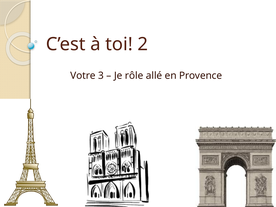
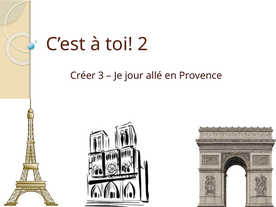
Votre: Votre -> Créer (83, 76)
rôle: rôle -> jour (134, 76)
